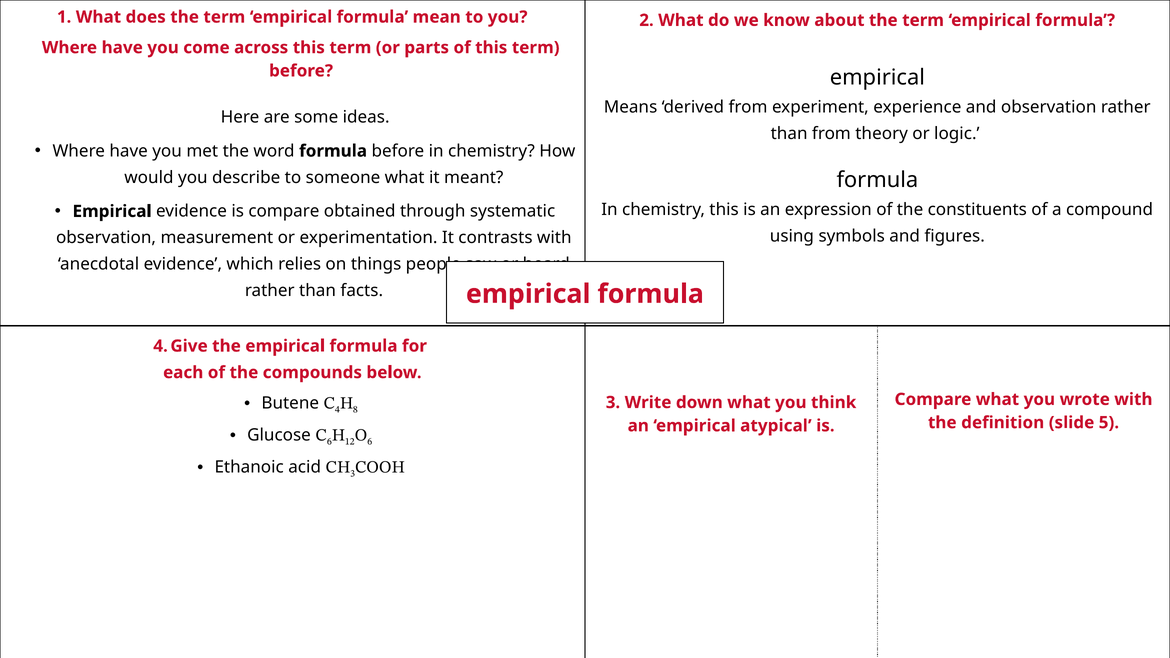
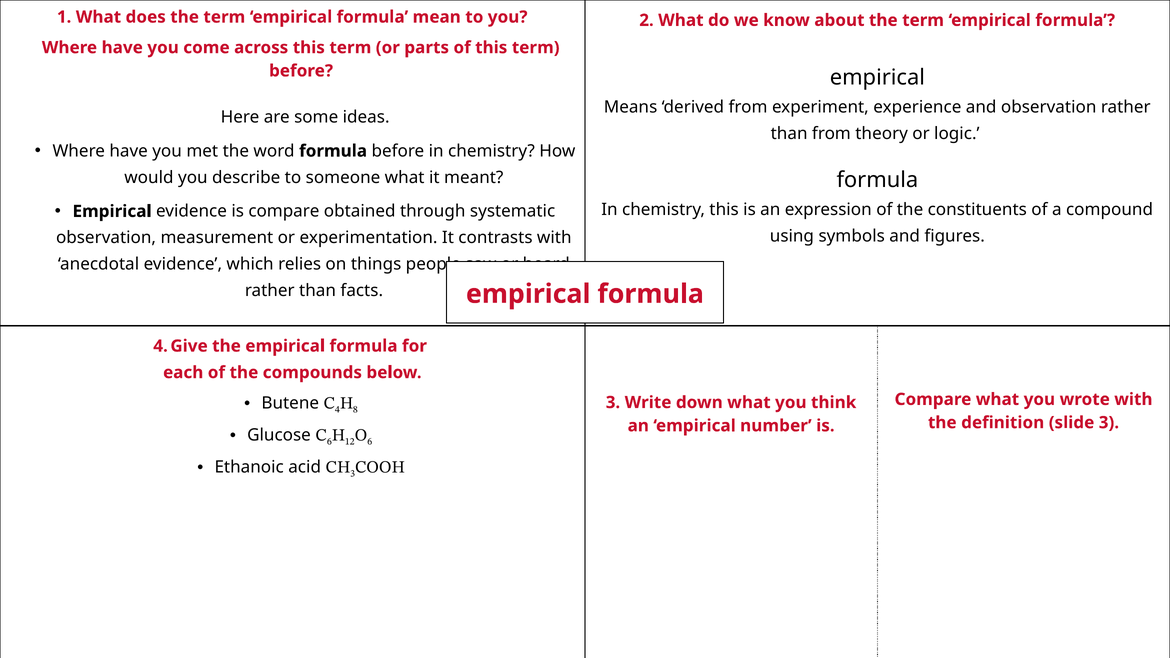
slide 5: 5 -> 3 (1109, 423)
atypical: atypical -> number (776, 426)
